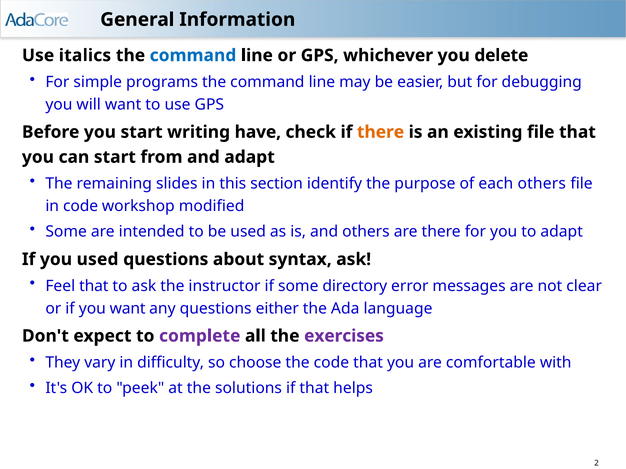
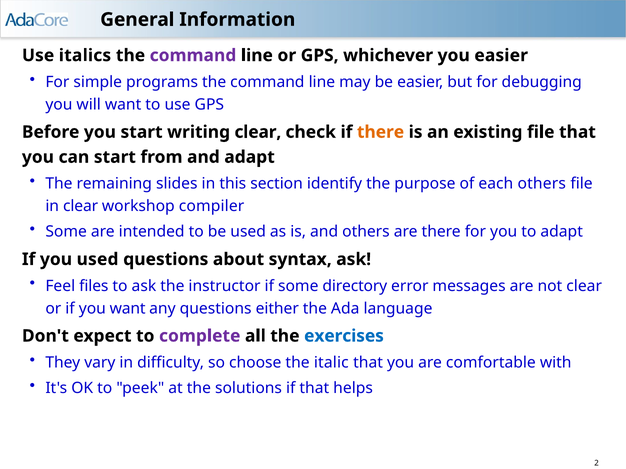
command colour: blue -> purple (193, 55)
you delete: delete -> easier (501, 55)
writing have: have -> clear (258, 132)
in code: code -> clear (81, 206)
modified: modified -> compiler (212, 206)
Feel that: that -> files (94, 286)
exercises colour: purple -> blue (344, 336)
the code: code -> italic (331, 363)
